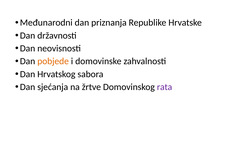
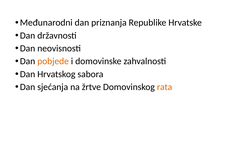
rata colour: purple -> orange (165, 87)
